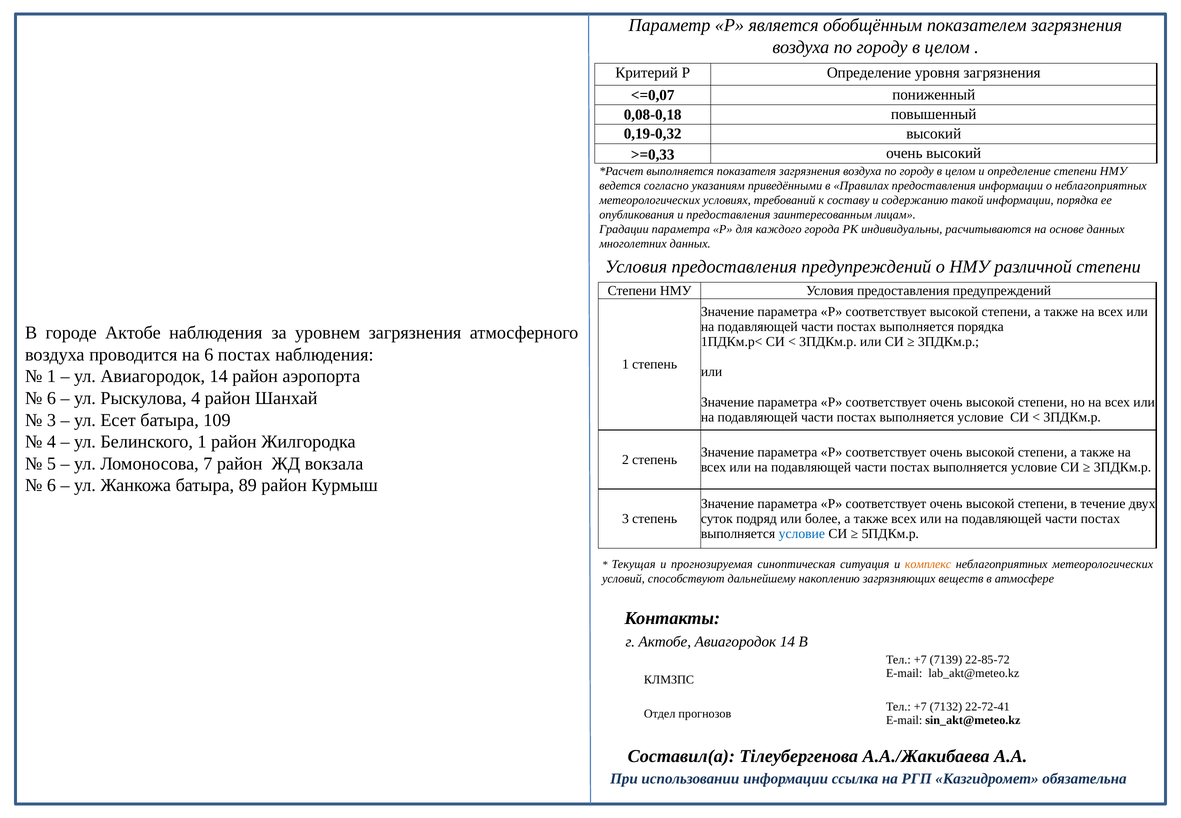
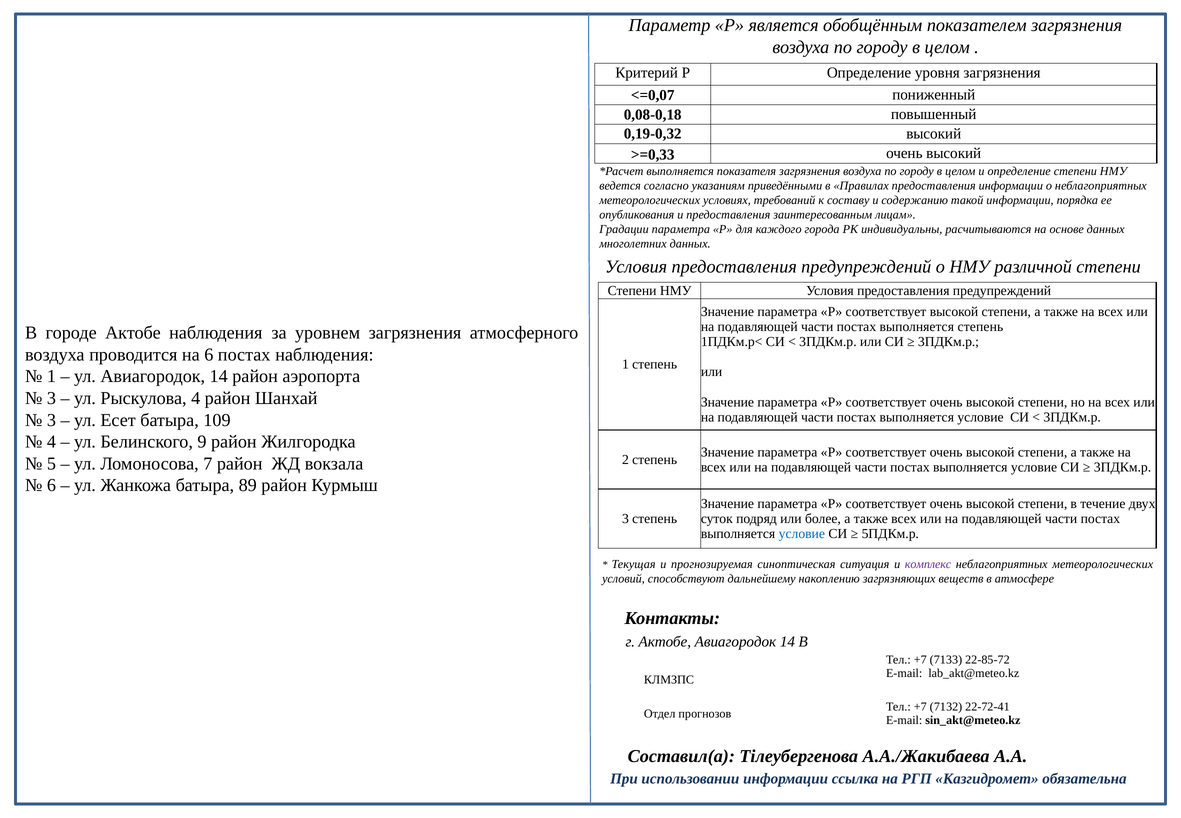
выполняется порядка: порядка -> степень (980, 326)
6: 6 -> 3 (51, 398)
Белинского 1: 1 -> 9 (202, 442)
комплекс colour: orange -> purple (928, 564)
7139: 7139 -> 7133 (946, 659)
